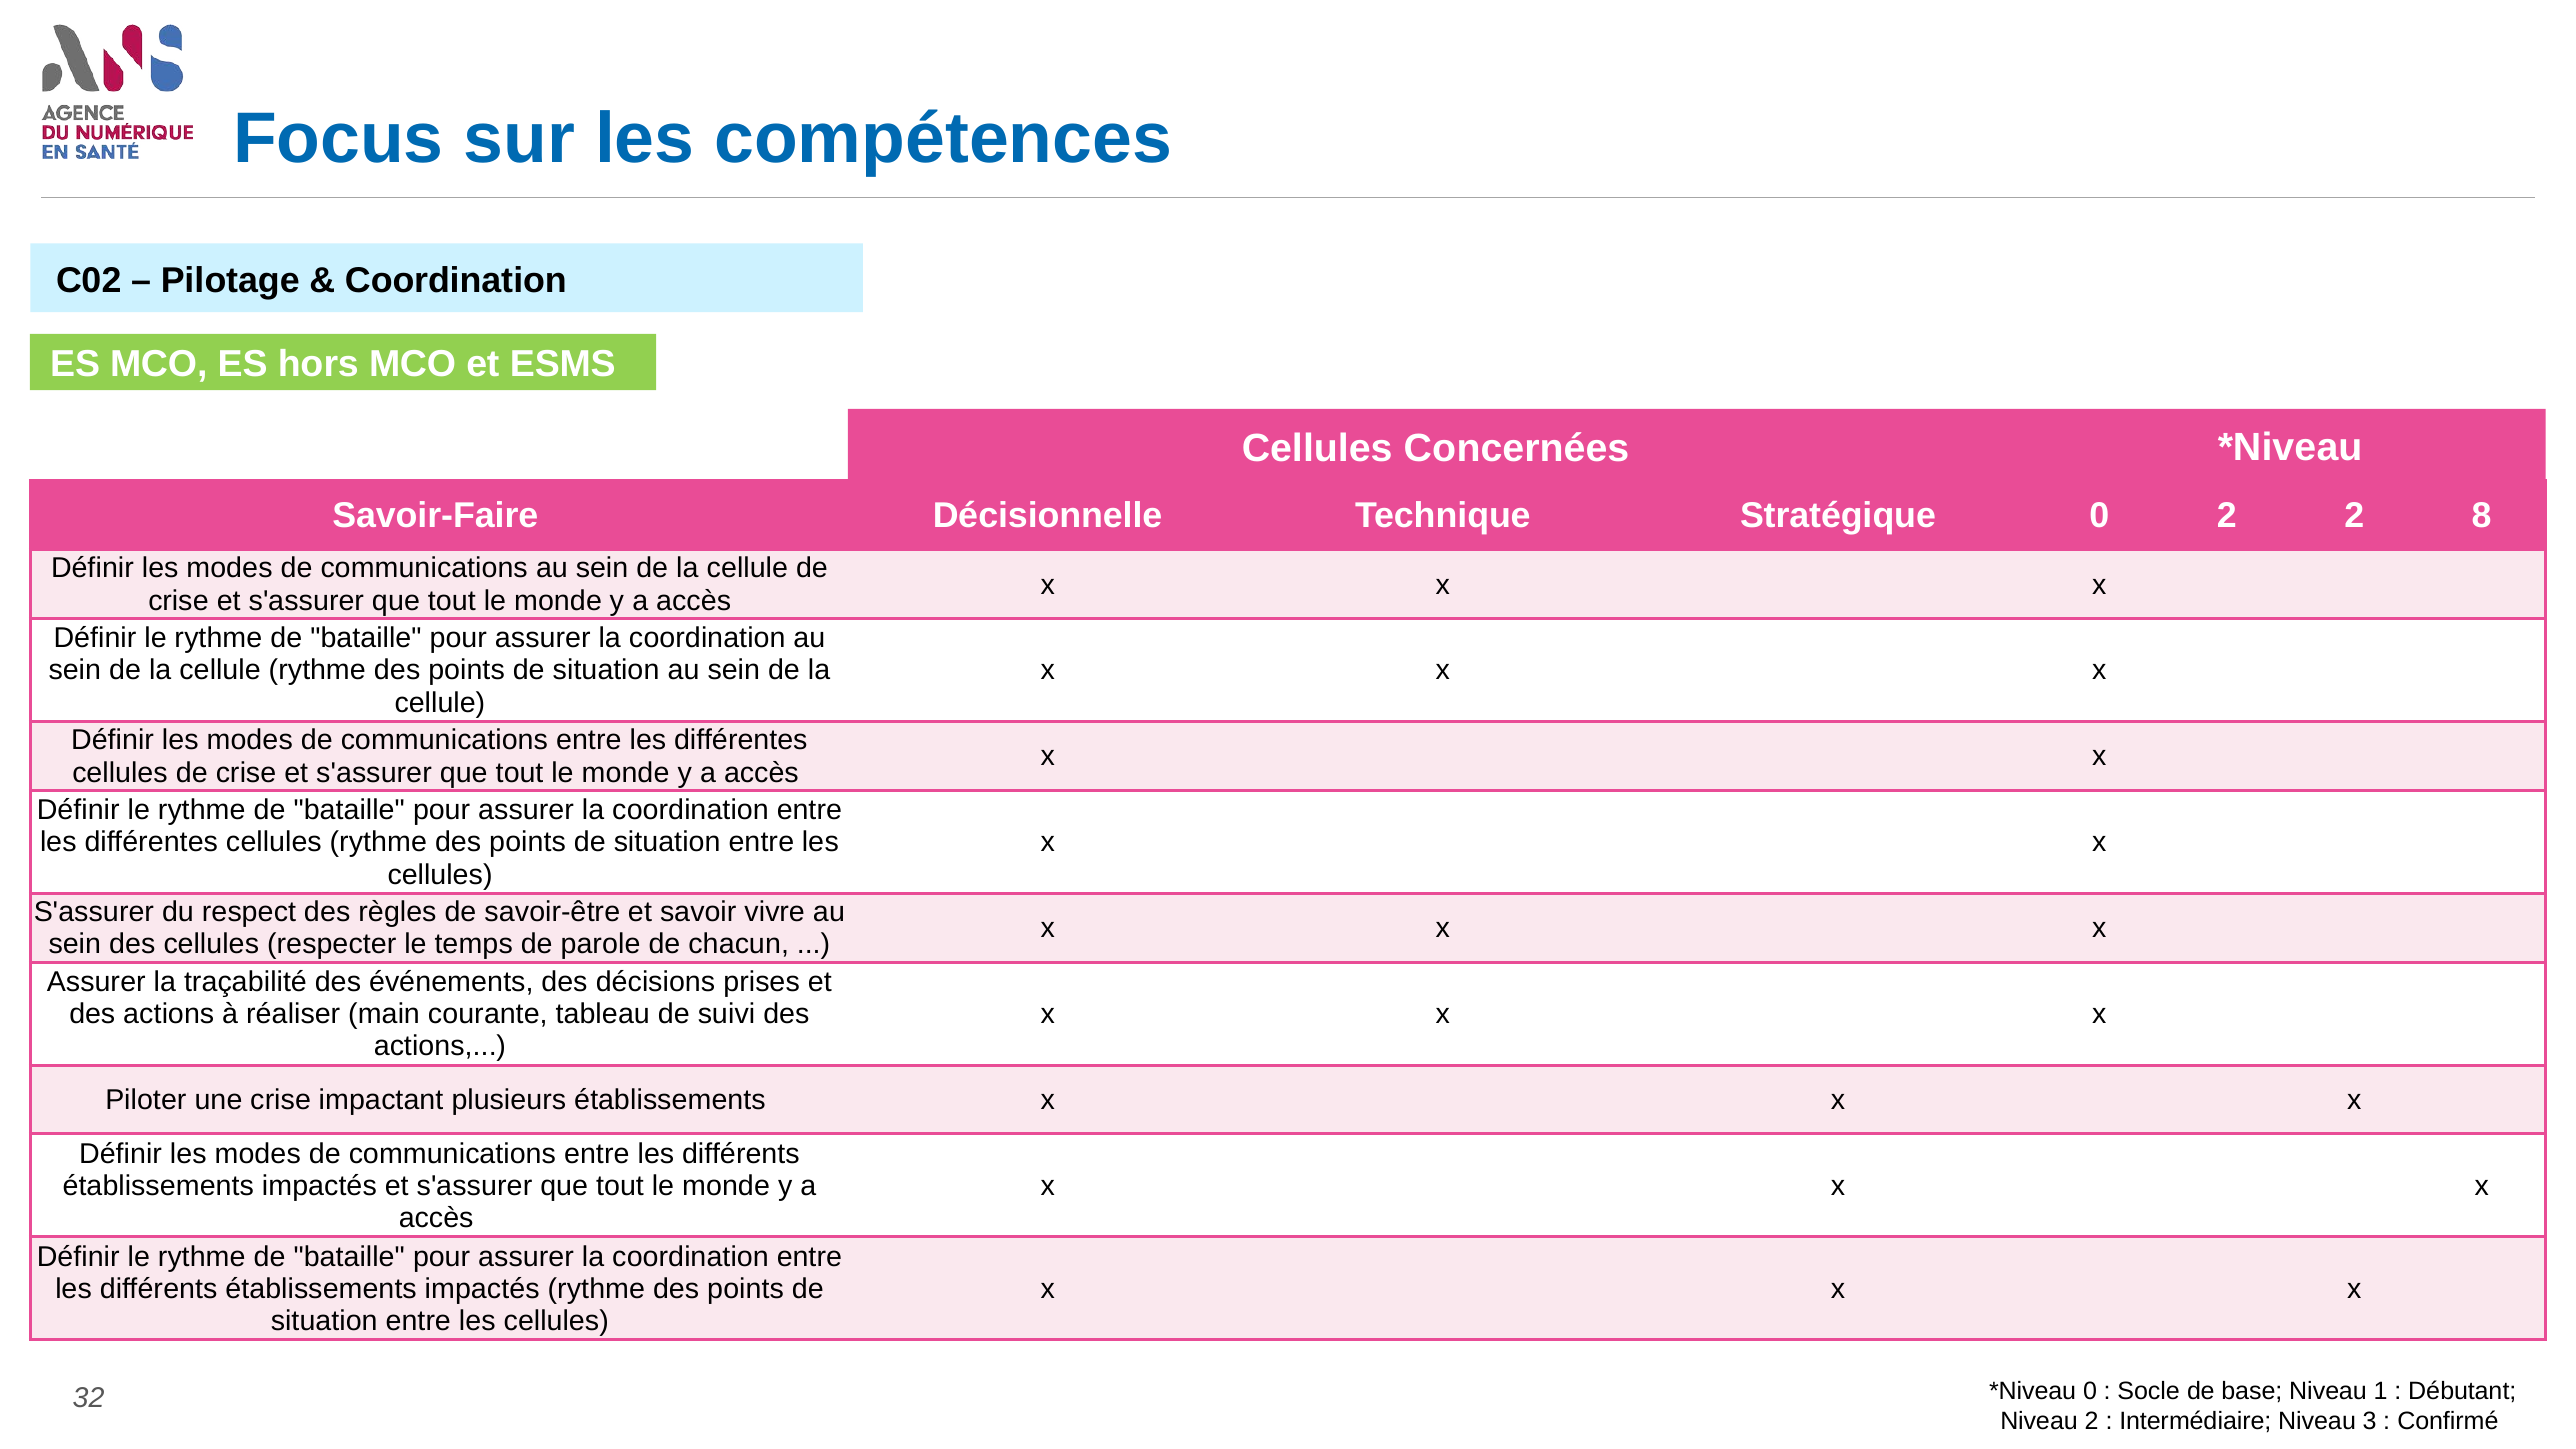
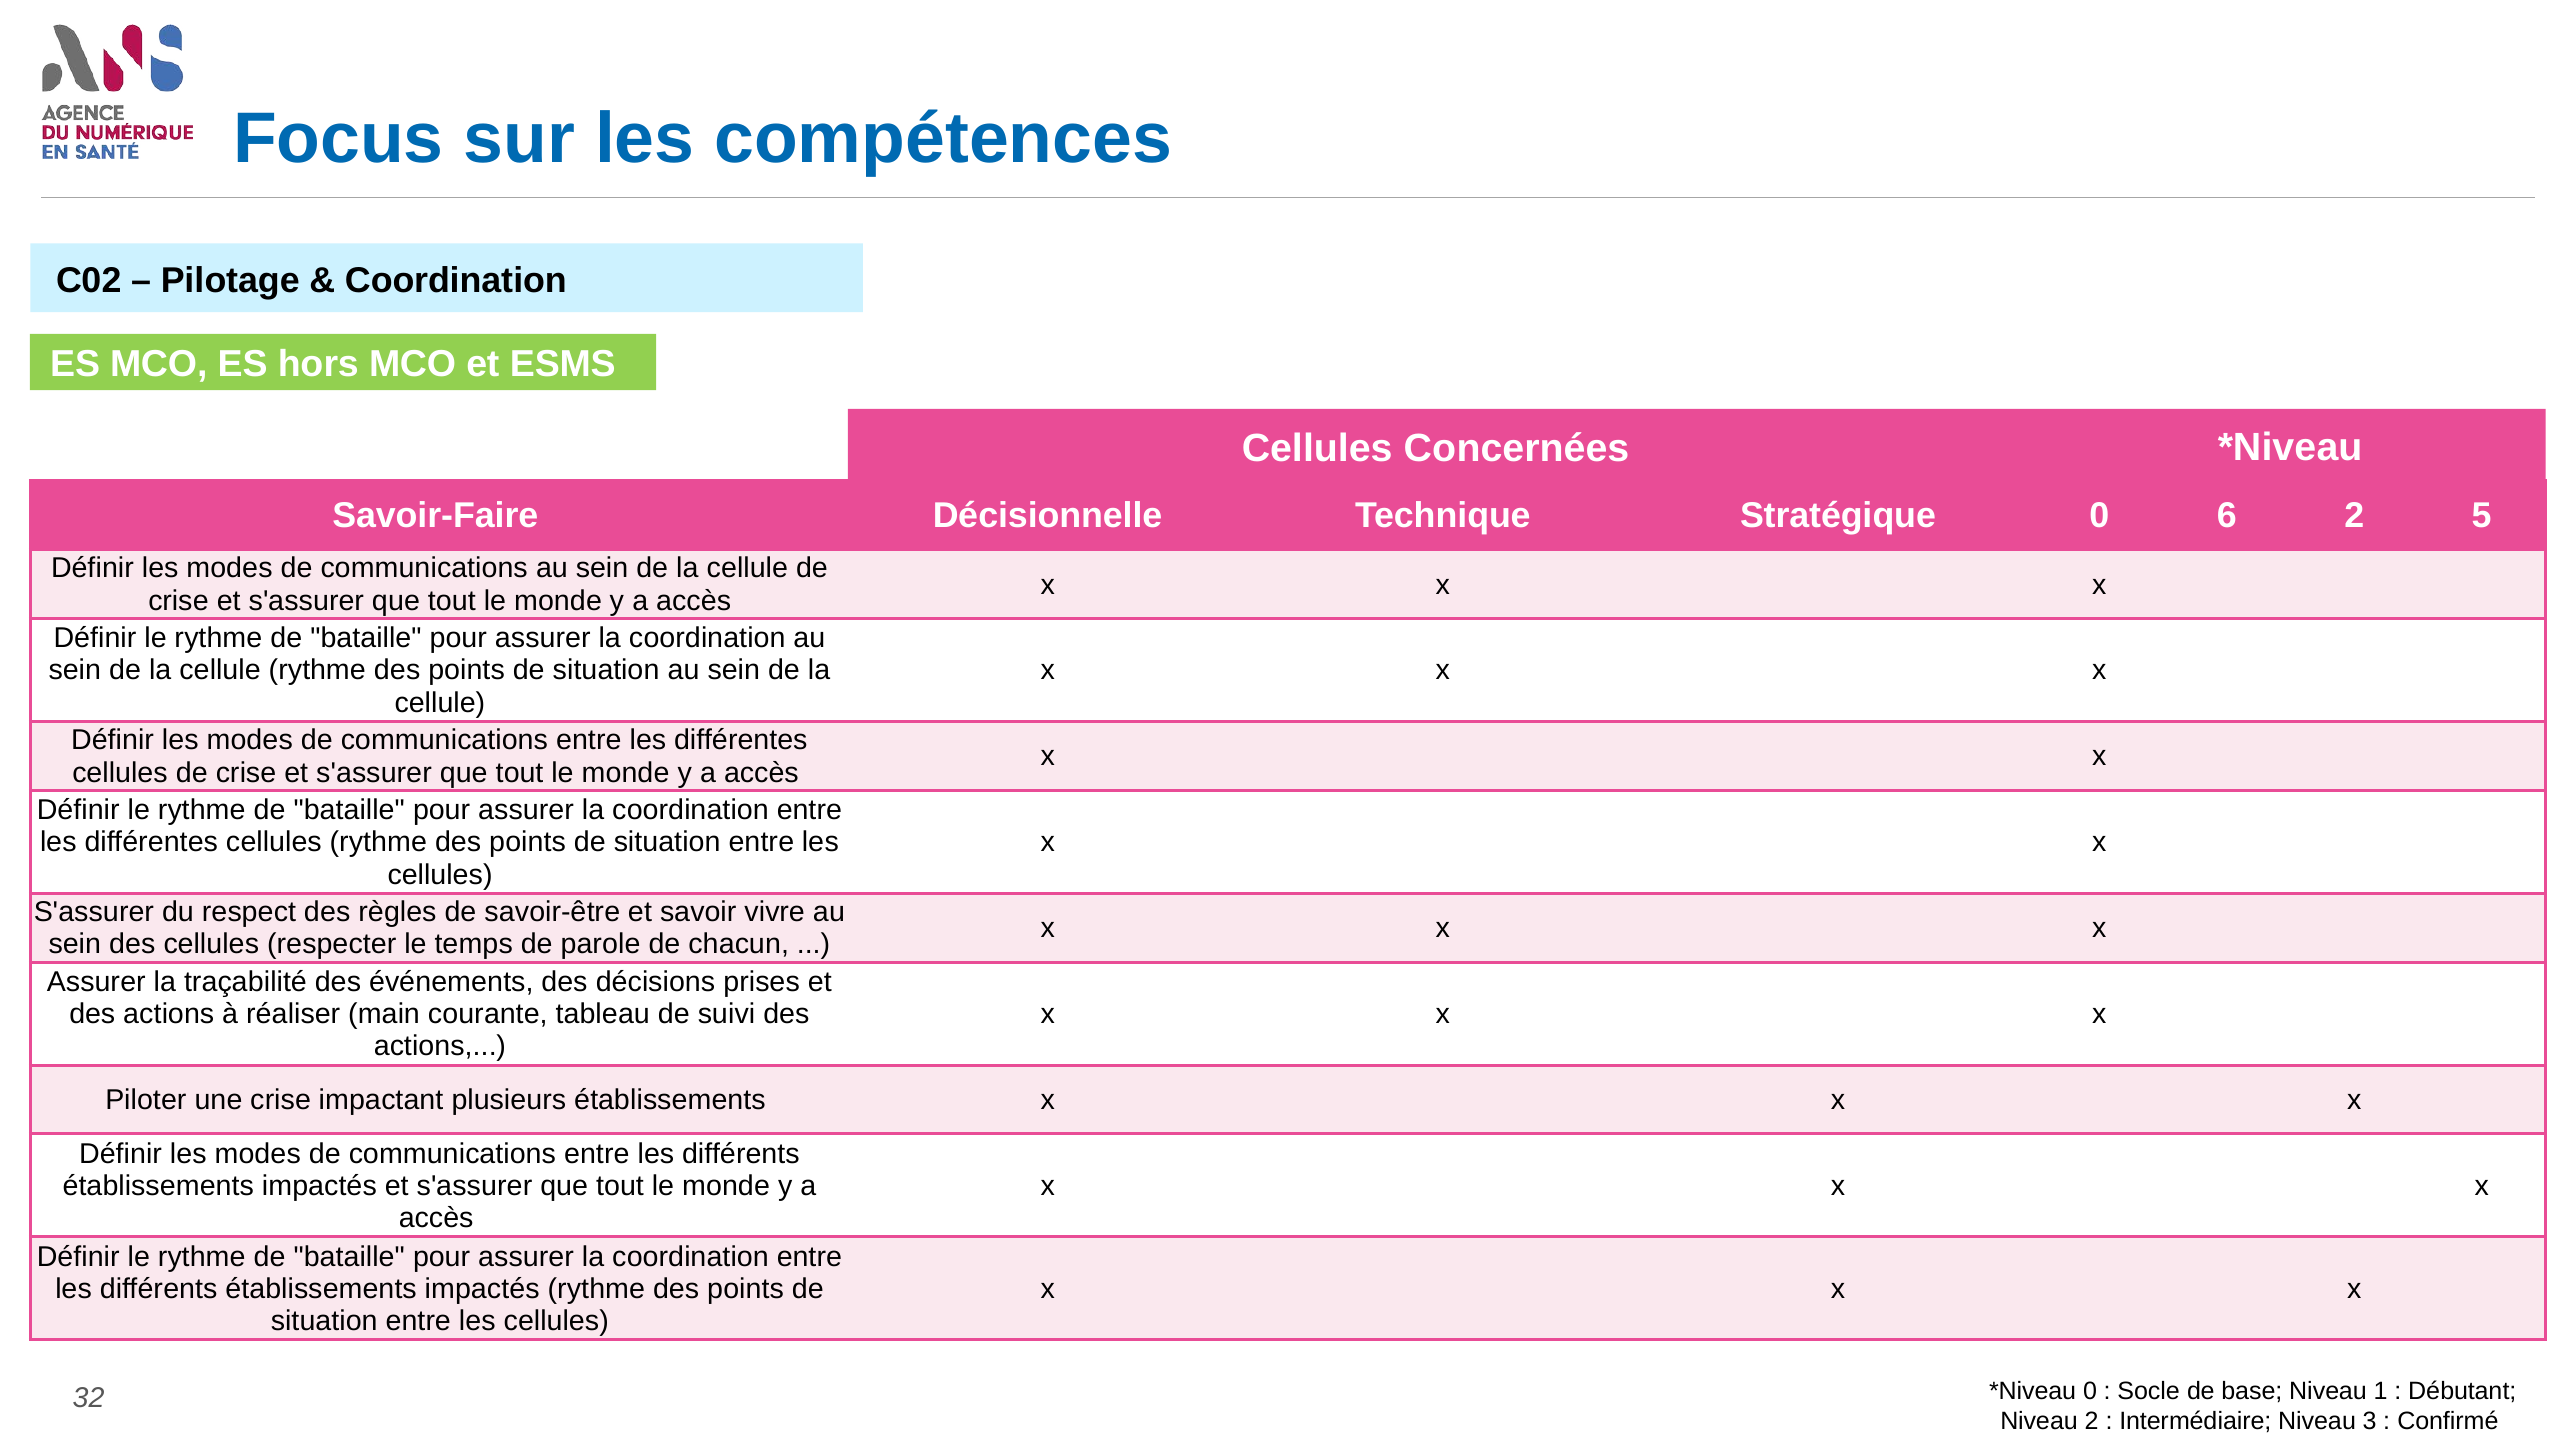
0 2: 2 -> 6 (2227, 516)
8: 8 -> 5 (2482, 516)
